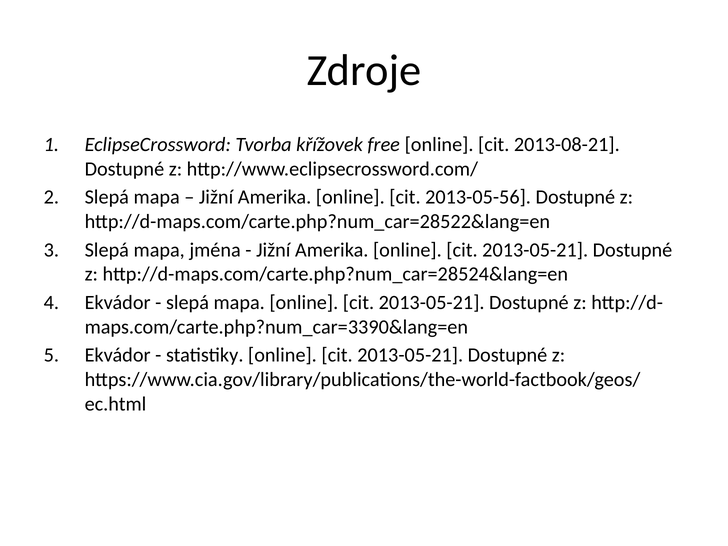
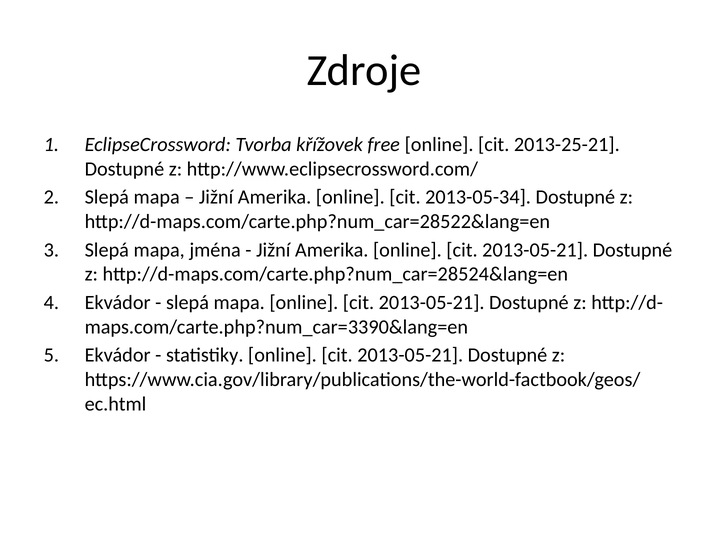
2013-08-21: 2013-08-21 -> 2013-25-21 (567, 145)
2013-05-56: 2013-05-56 -> 2013-05-34 (478, 197)
